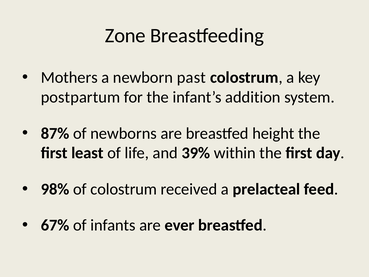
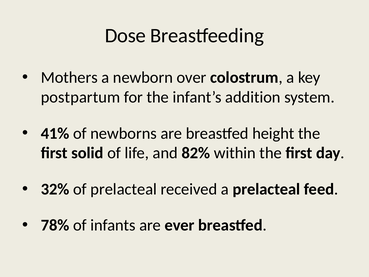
Zone: Zone -> Dose (125, 36)
past: past -> over (192, 77)
87%: 87% -> 41% (55, 133)
least: least -> solid (87, 153)
39%: 39% -> 82% (196, 153)
98%: 98% -> 32% (55, 189)
of colostrum: colostrum -> prelacteal (124, 189)
67%: 67% -> 78% (55, 225)
